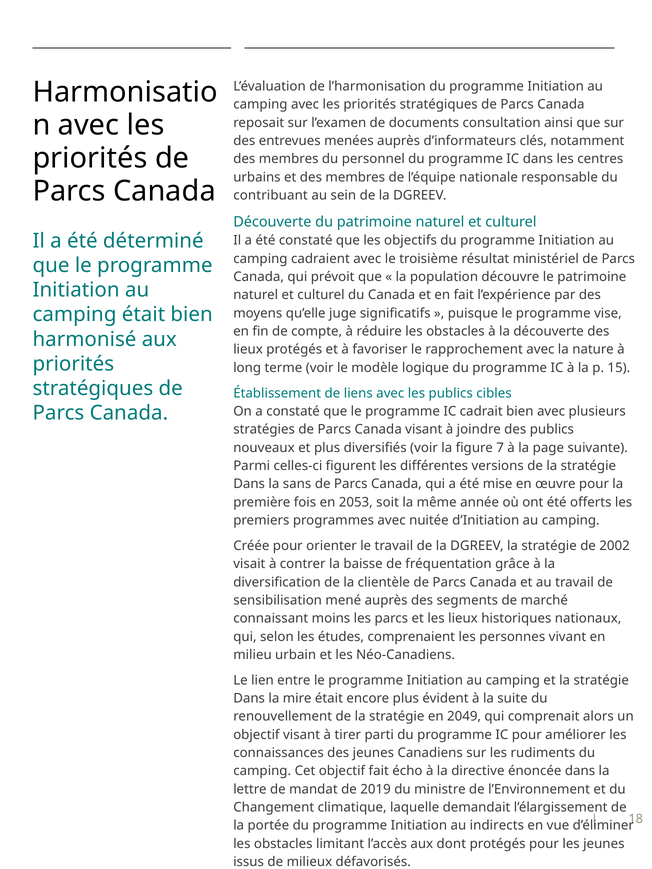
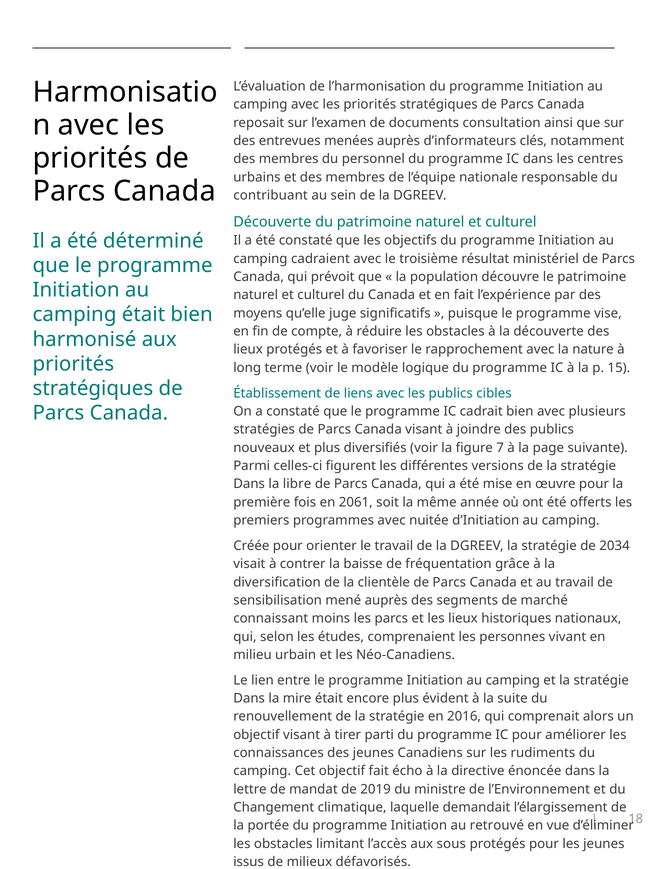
sans: sans -> libre (297, 484)
2053: 2053 -> 2061 (356, 502)
2002: 2002 -> 2034 (615, 546)
2049: 2049 -> 2016 (464, 717)
indirects: indirects -> retrouvé (497, 826)
dont: dont -> sous (451, 844)
